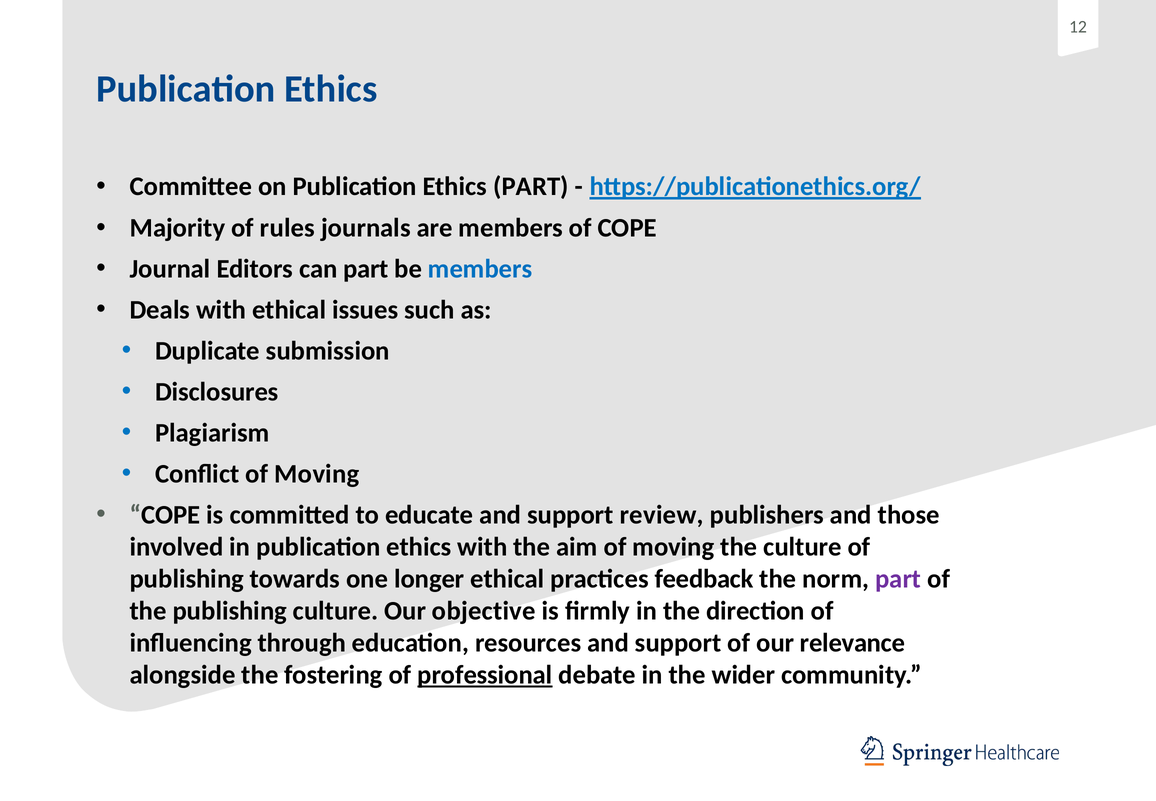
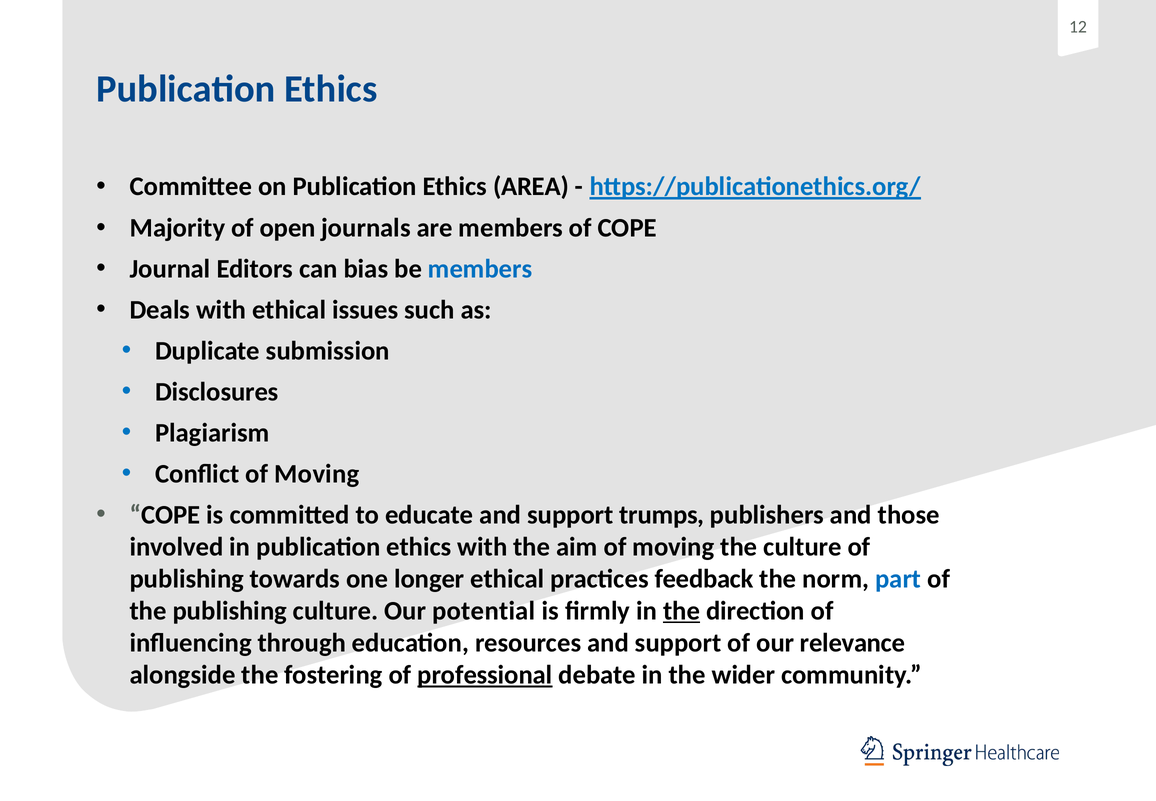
Ethics PART: PART -> AREA (531, 186)
rules: rules -> open (288, 228)
can part: part -> bias (366, 269)
review: review -> trumps (662, 514)
part colour: purple -> blue (898, 578)
objective: objective -> potential (484, 610)
the underline: none -> present (682, 610)
